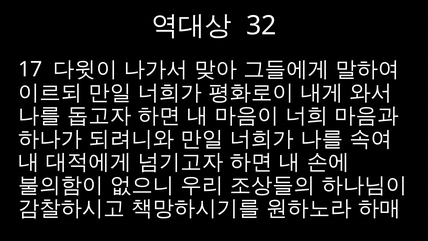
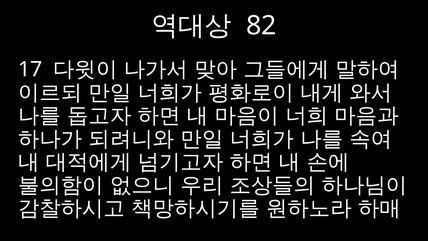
32: 32 -> 82 (261, 26)
